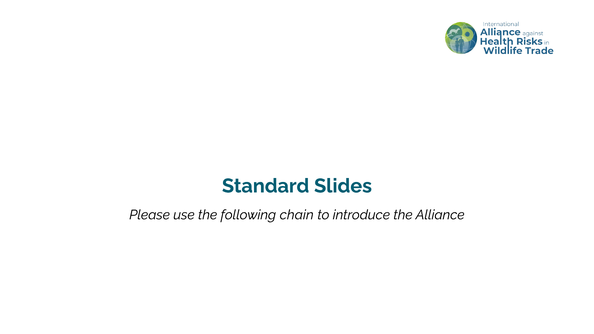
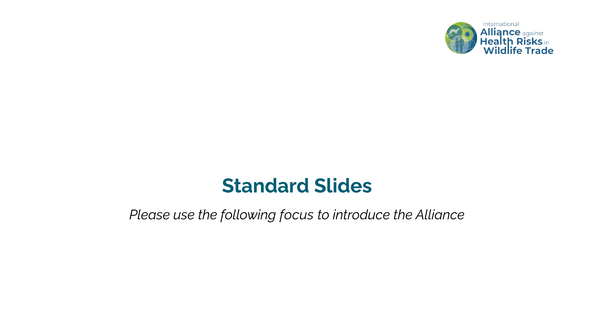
chain: chain -> focus (297, 215)
